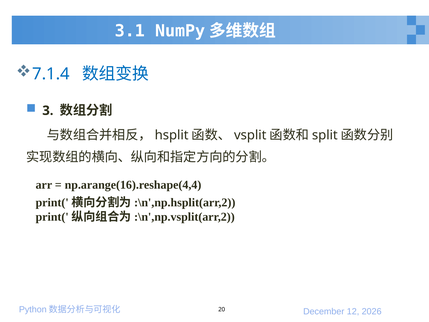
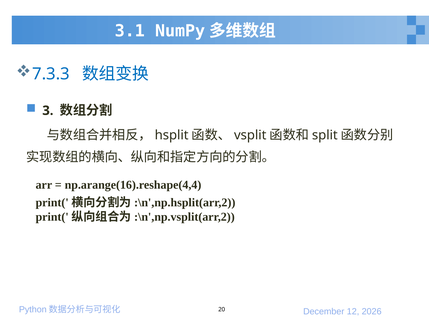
7.1.4: 7.1.4 -> 7.3.3 (51, 74)
